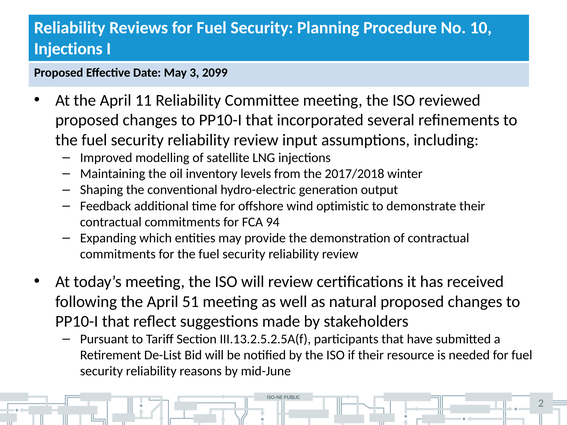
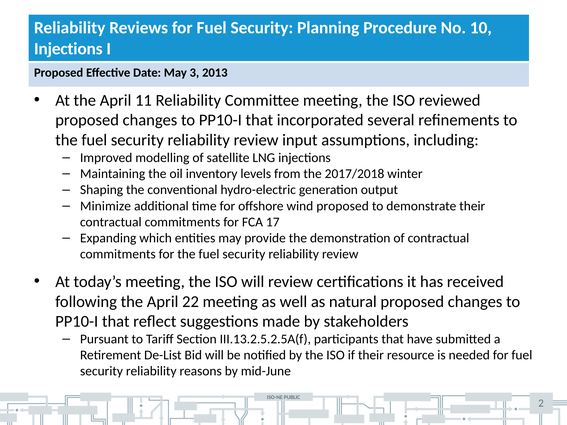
2099: 2099 -> 2013 (215, 73)
Feedback: Feedback -> Minimize (106, 206)
wind optimistic: optimistic -> proposed (343, 206)
94: 94 -> 17 (273, 222)
51: 51 -> 22 (191, 302)
